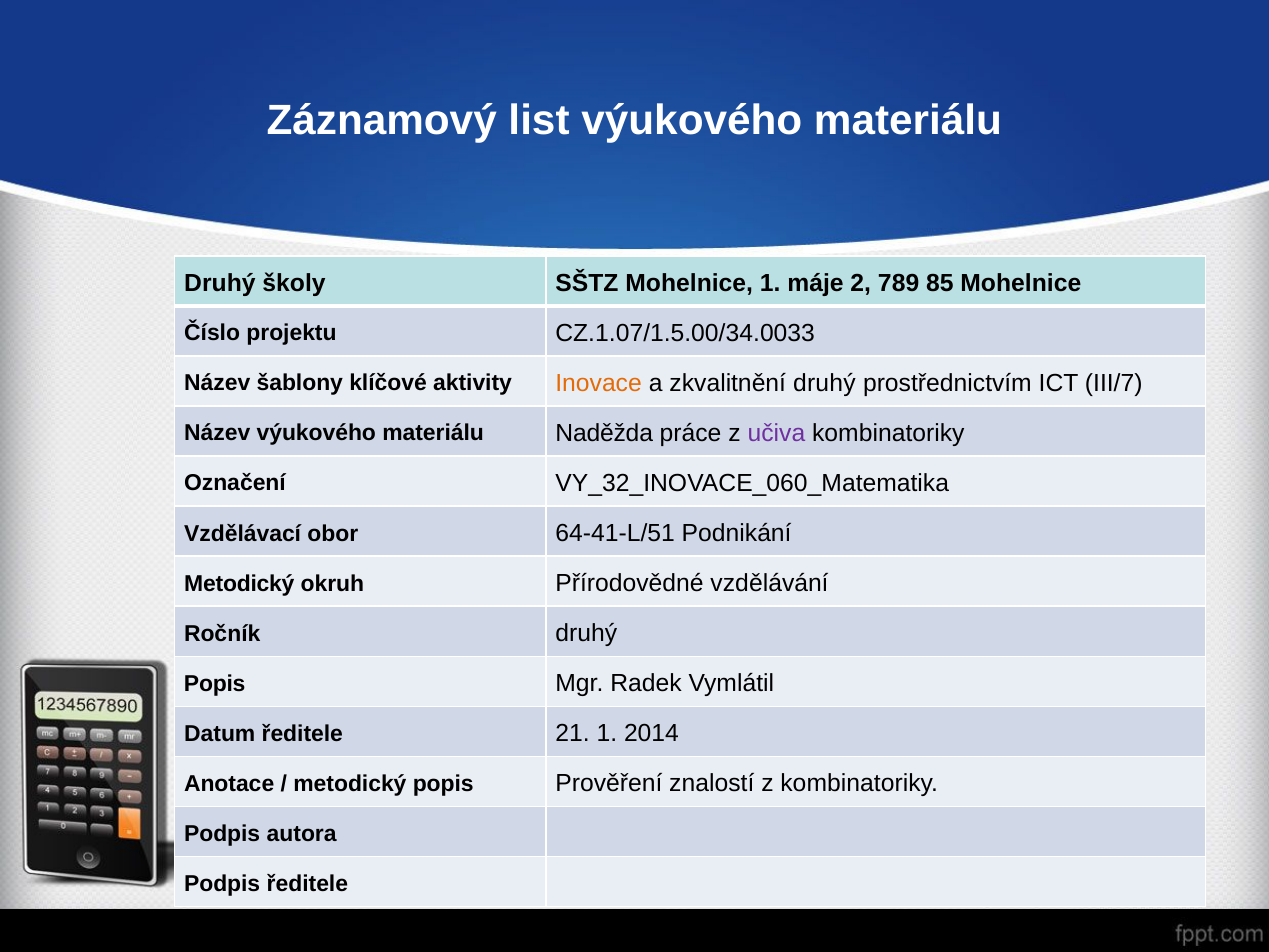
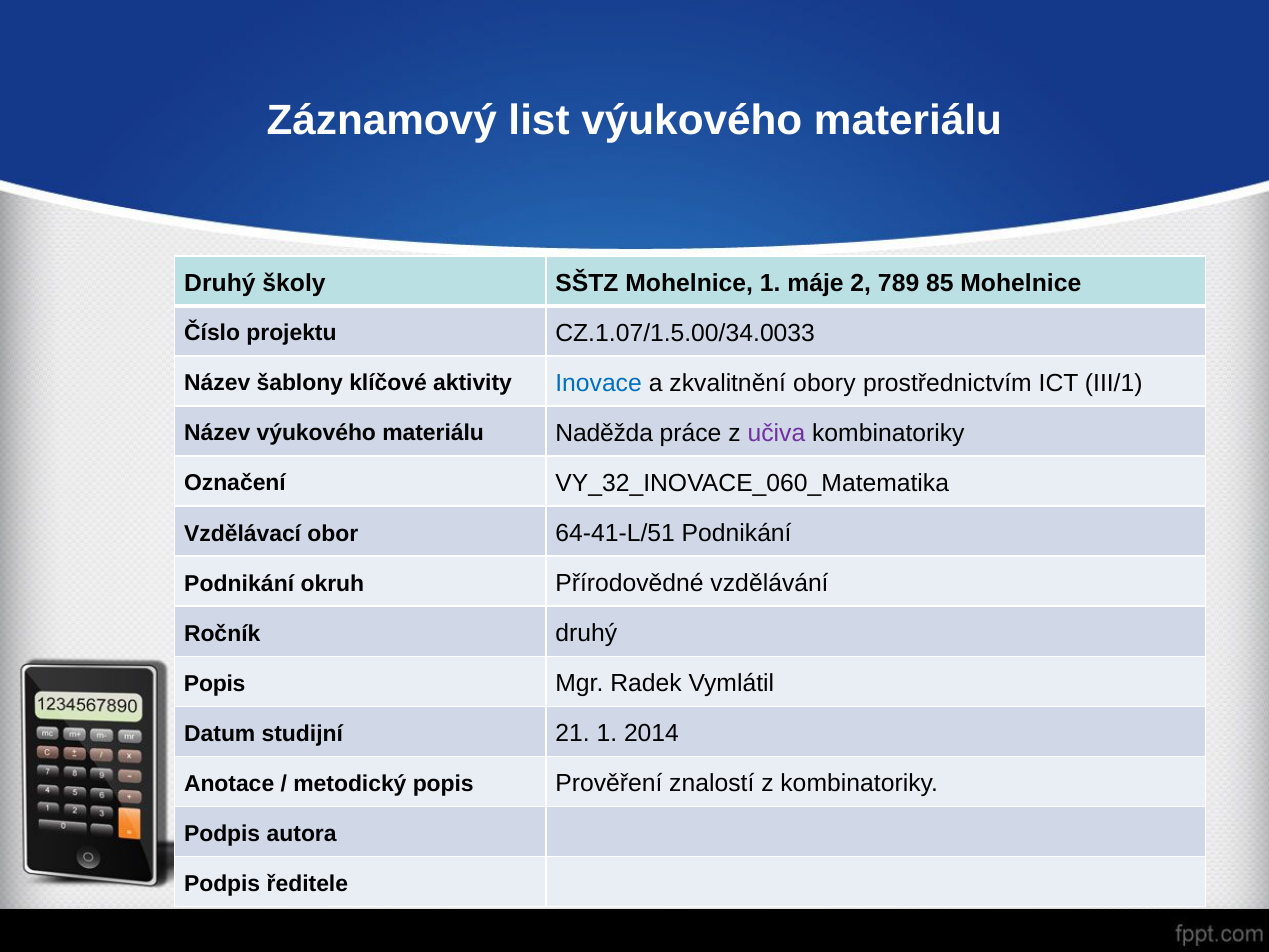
Inovace colour: orange -> blue (599, 383)
zkvalitnění druhý: druhý -> obory (824, 383)
III/7: III/7 -> III/1 (1114, 383)
Metodický: Metodický -> Podnikání (239, 583)
Datum ředitele: ředitele -> studijní (302, 733)
